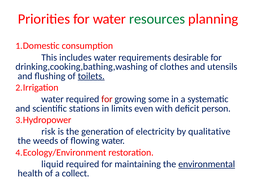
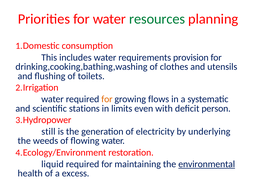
desirable: desirable -> provision (191, 58)
toilets underline: present -> none (91, 76)
for colour: red -> orange (107, 99)
some: some -> flows (159, 99)
risk: risk -> still (48, 132)
qualitative: qualitative -> underlying (209, 132)
collect: collect -> excess (76, 174)
